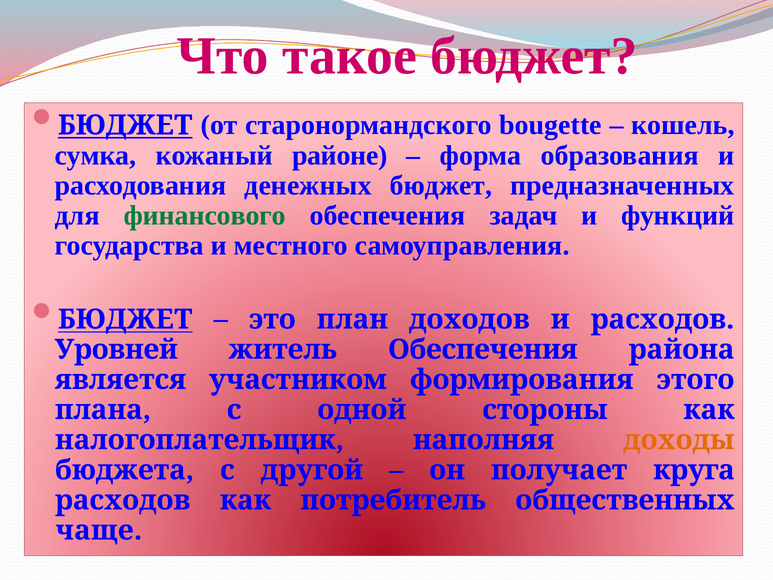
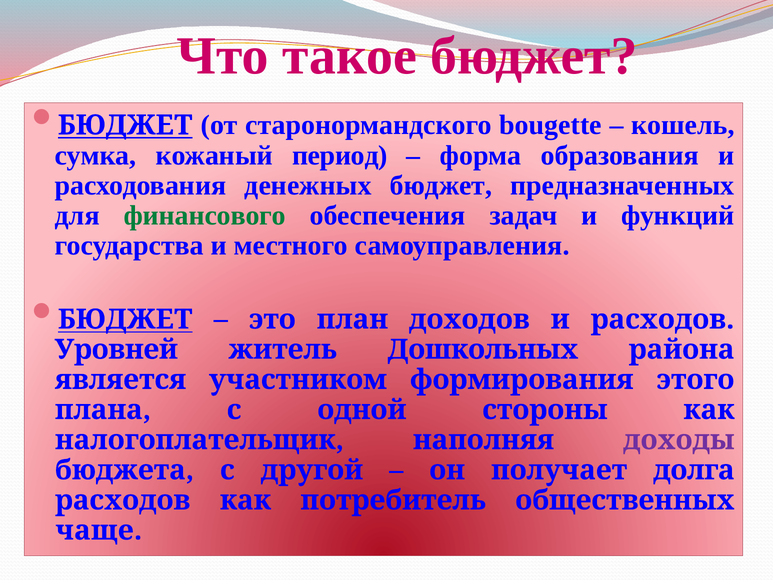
районе: районе -> период (340, 155)
житель Обеспечения: Обеспечения -> Дошкольных (483, 349)
доходы colour: orange -> purple (679, 440)
круга: круга -> долга (694, 470)
